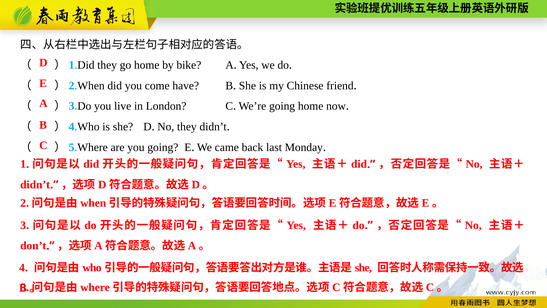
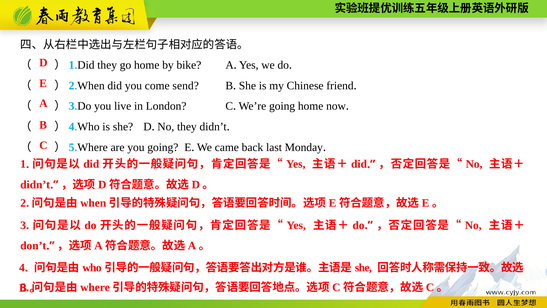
have: have -> send (186, 86)
